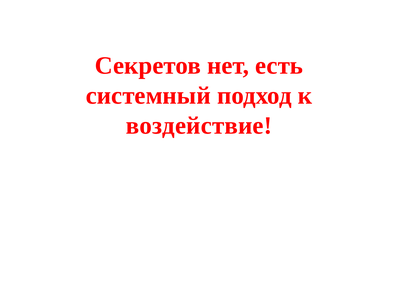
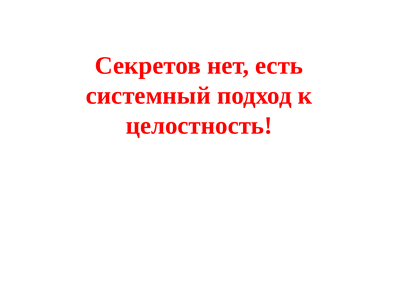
воздействие: воздействие -> целостность (199, 125)
